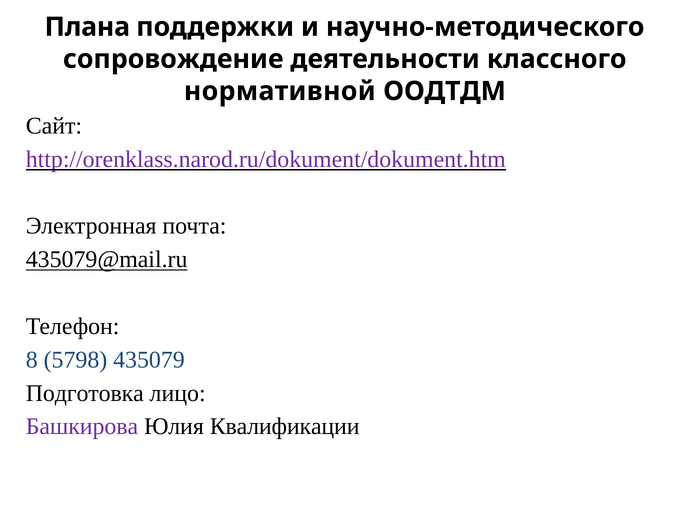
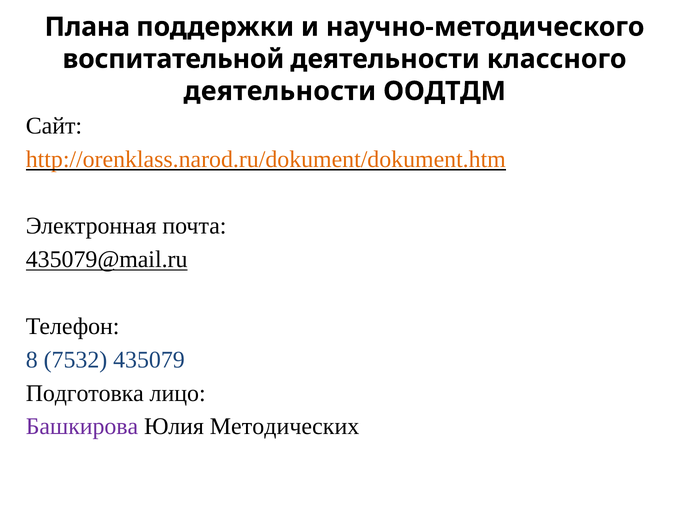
сопровождение: сопровождение -> воспитательной (173, 59)
нормативной: нормативной -> деятельности (280, 91)
http://orenklass.narod.ru/dokument/dokument.htm colour: purple -> orange (266, 159)
5798: 5798 -> 7532 (75, 360)
Квалификации: Квалификации -> Методических (285, 427)
